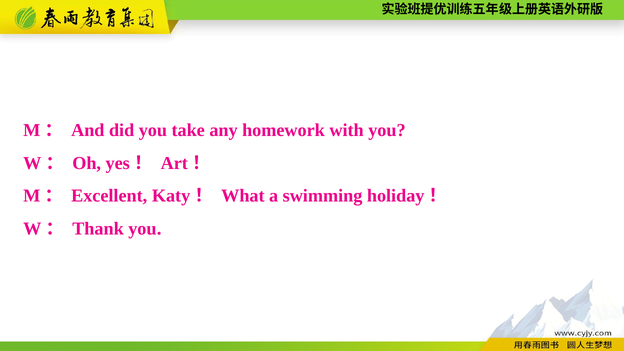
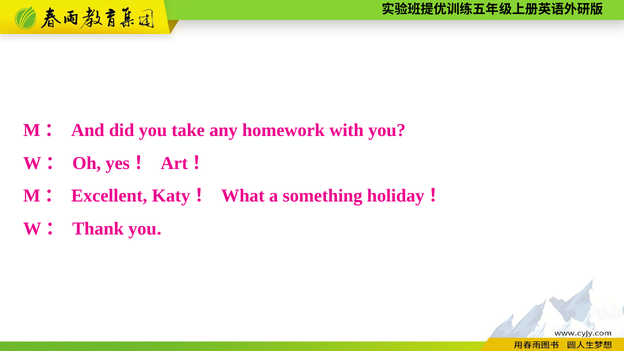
swimming: swimming -> something (323, 196)
